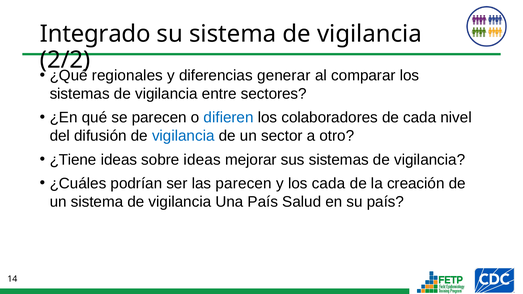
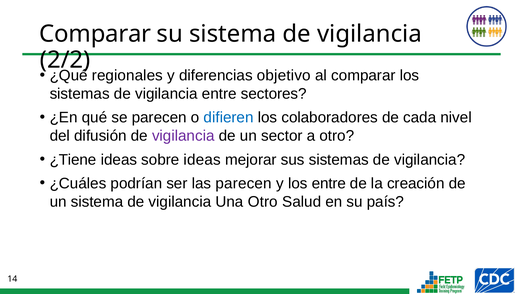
Integrado: Integrado -> Comparar (95, 34)
generar: generar -> objetivo (284, 76)
vigilancia colour: blue -> purple (183, 136)
los cada: cada -> entre (329, 184)
Una País: País -> Otro (263, 202)
